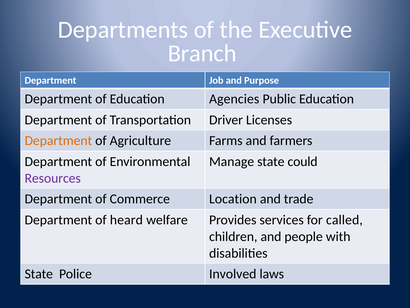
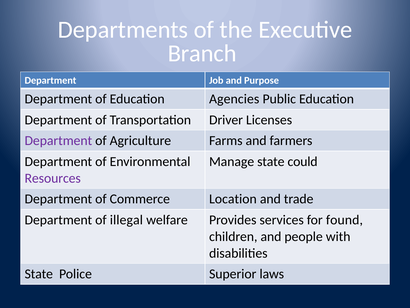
Department colour: orange -> purple (58, 140)
heard: heard -> illegal (126, 220)
called: called -> found (344, 220)
Involved: Involved -> Superior (233, 274)
